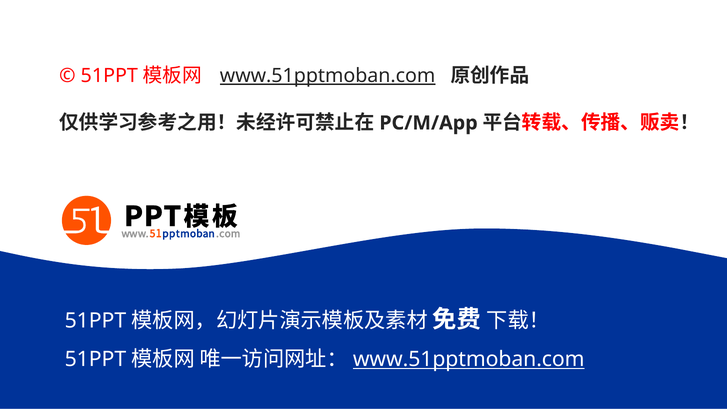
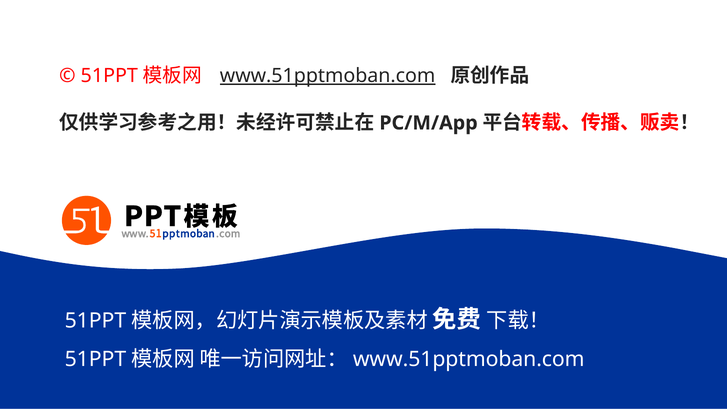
www.51pptmoban.com underline: present -> none (469, 359)
